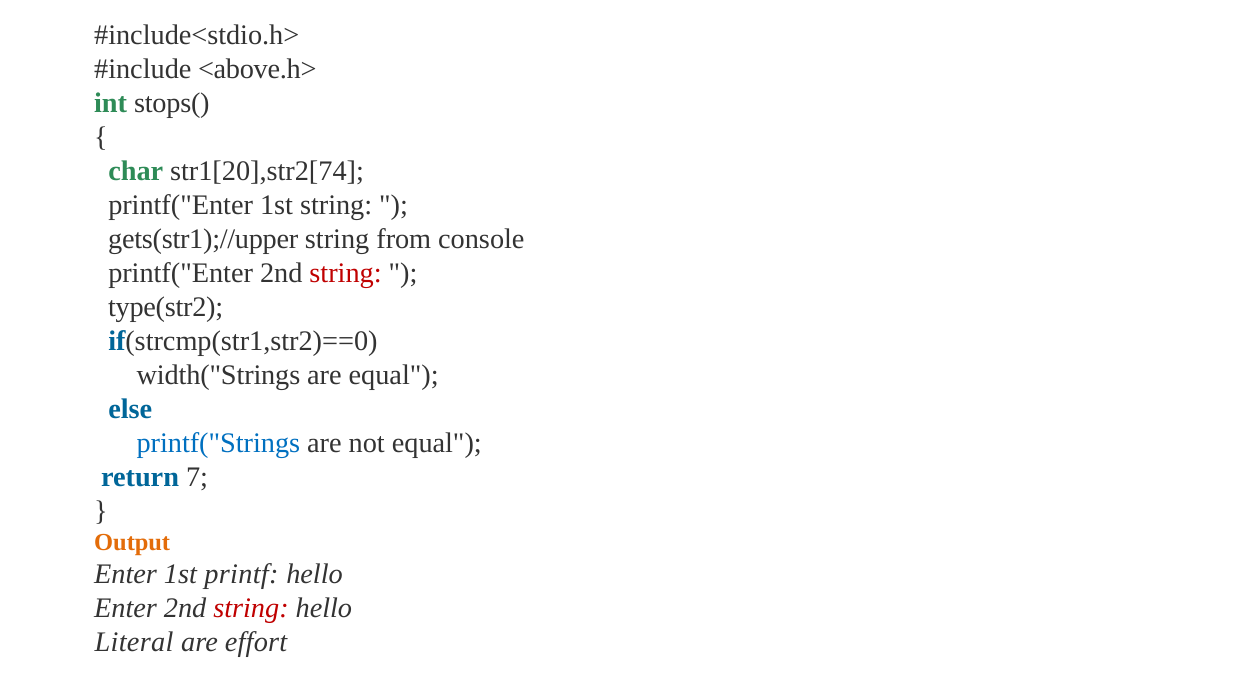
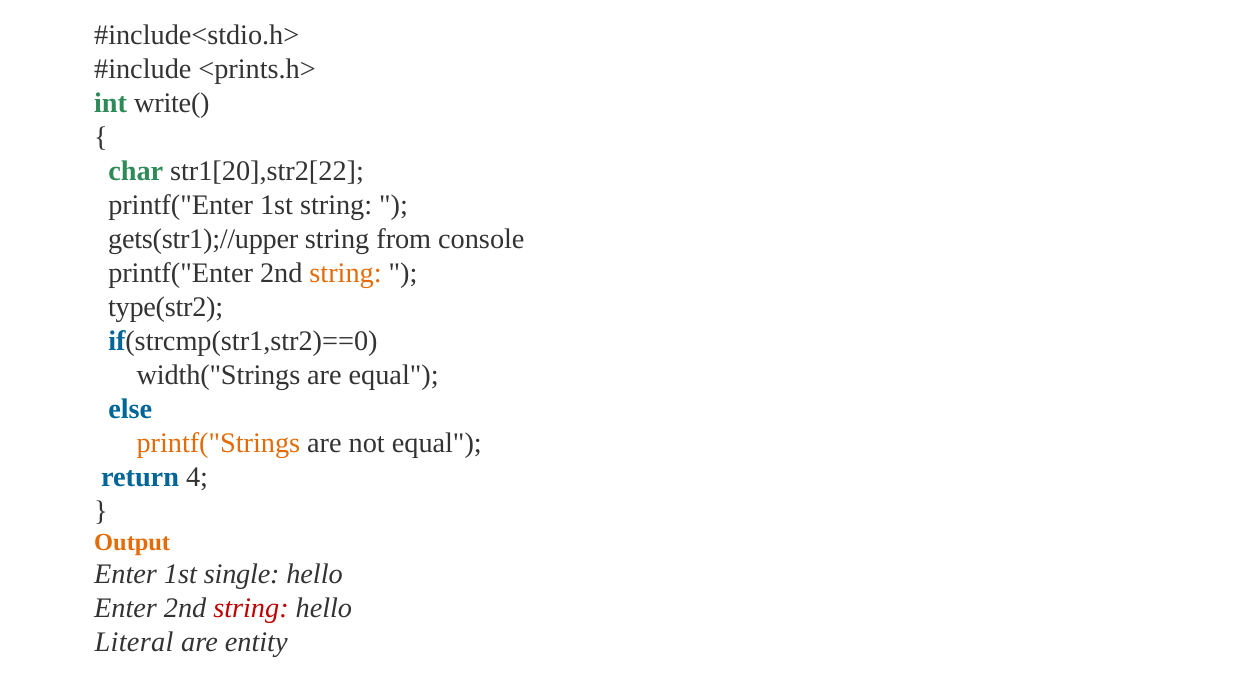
<above.h>: <above.h> -> <prints.h> (257, 70)
stops(: stops( -> write( (172, 104)
str1[20],str2[74: str1[20],str2[74 -> str1[20],str2[22 (267, 171)
string colour: red -> orange (346, 273)
printf("Strings colour: blue -> orange (218, 443)
7: 7 -> 4 (197, 477)
printf: printf -> single (242, 575)
effort: effort -> entity (256, 643)
